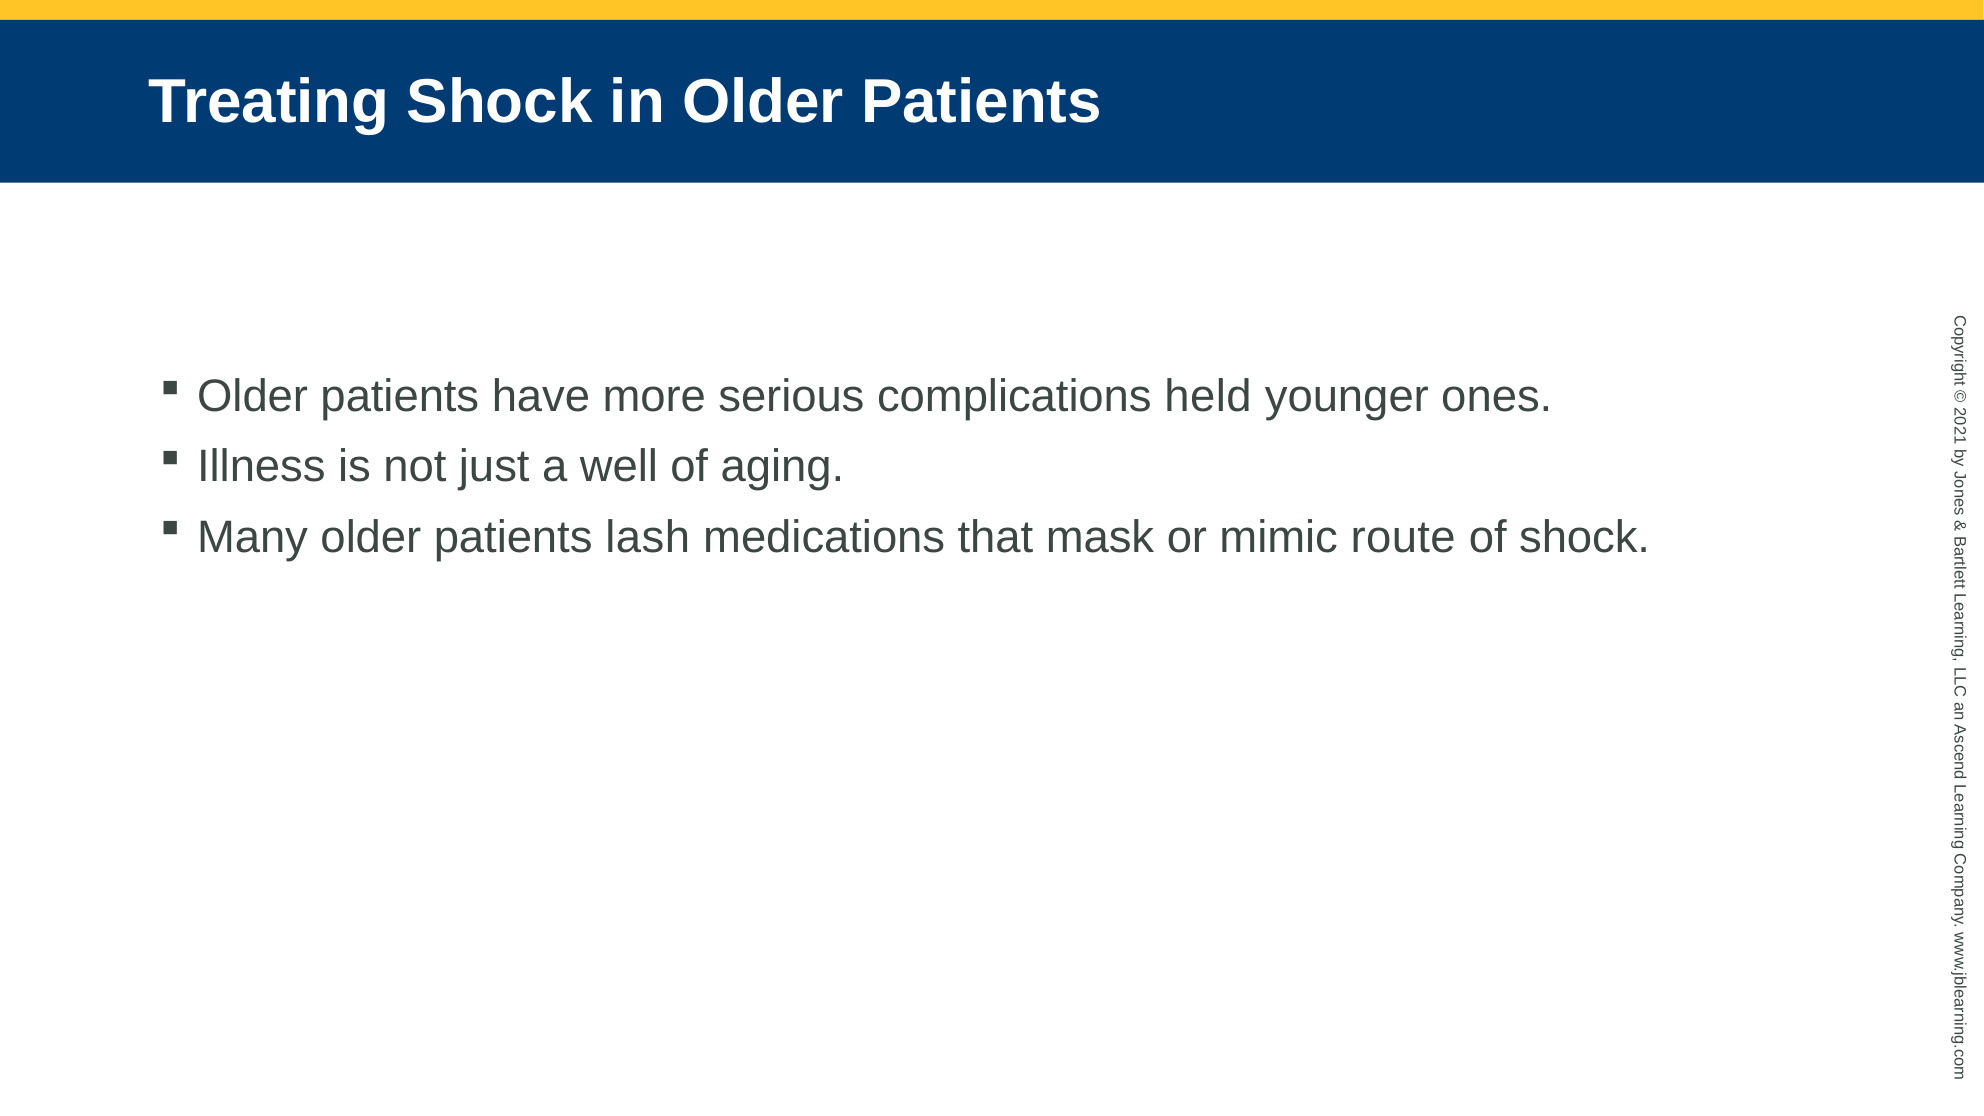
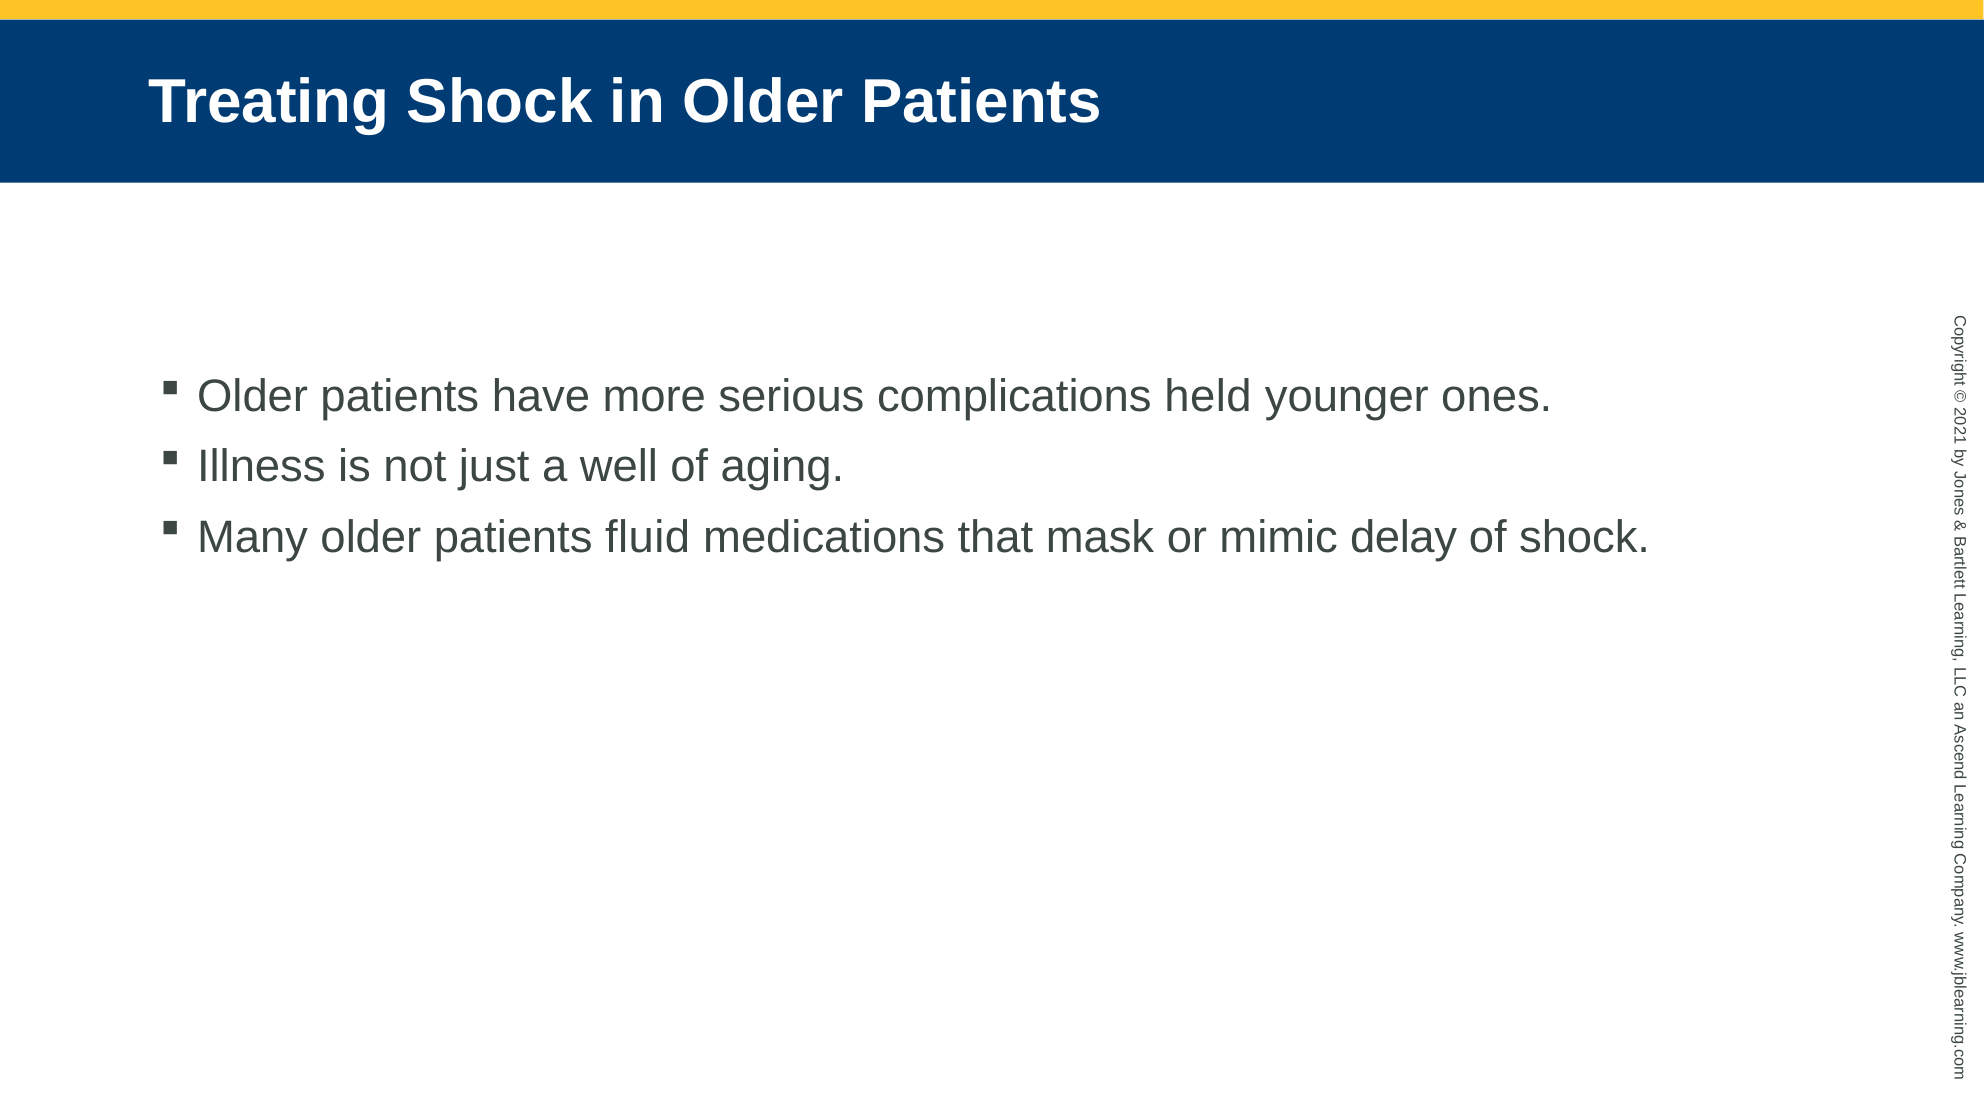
lash: lash -> fluid (648, 537)
route: route -> delay (1404, 537)
